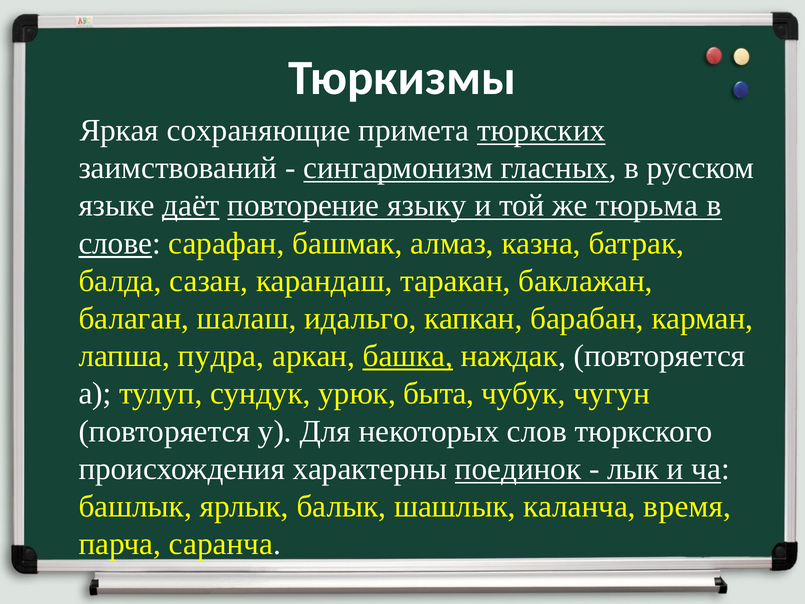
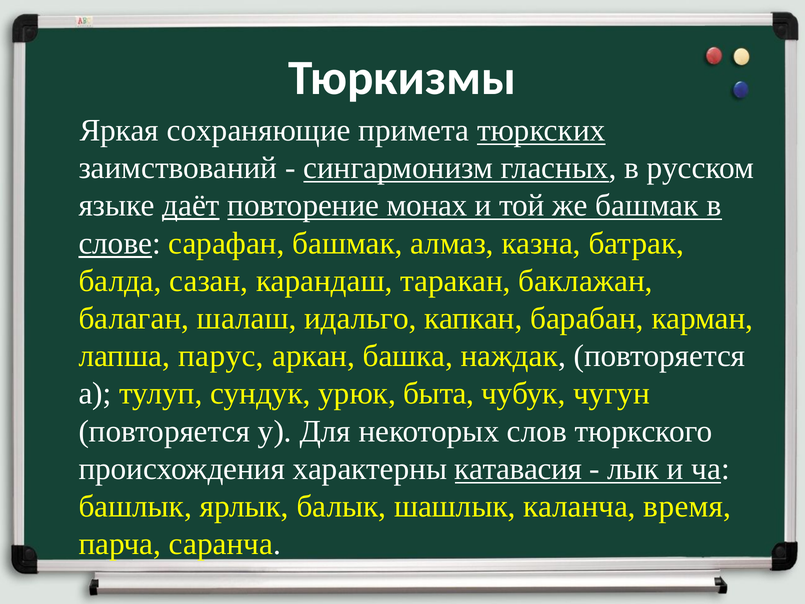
языку: языку -> монах (427, 206)
же тюрьма: тюрьма -> башмак (647, 206)
пудра: пудра -> парус (221, 356)
башка underline: present -> none (408, 356)
поединок: поединок -> катавасия (518, 469)
